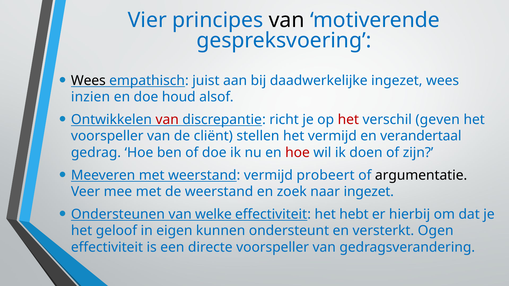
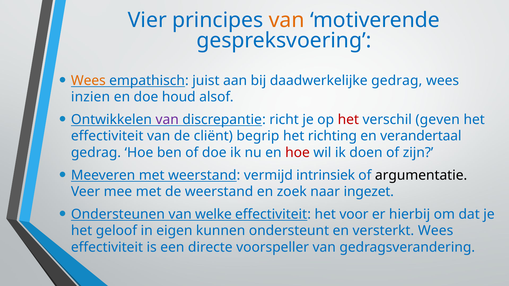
van colour: black -> orange (287, 20)
Wees colour: black -> orange (88, 81)
daadwerkelijke ingezet: ingezet -> gedrag (397, 81)
van colour: red -> purple (167, 120)
voorspeller: voorspeller -> effectiviteit (107, 136)
stellen: stellen -> begrip (258, 136)
het vermijd: vermijd -> richting (332, 136)
probeert: probeert -> intrinsiek (326, 175)
hebt: hebt -> voor (354, 214)
versterkt Ogen: Ogen -> Wees (436, 231)
